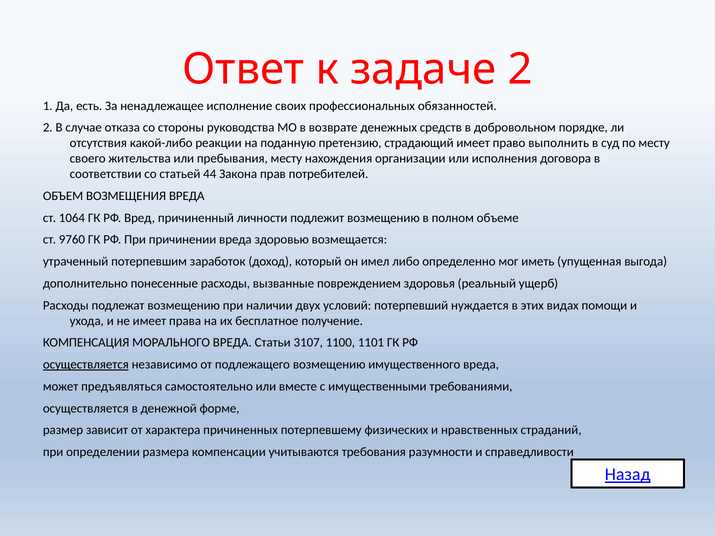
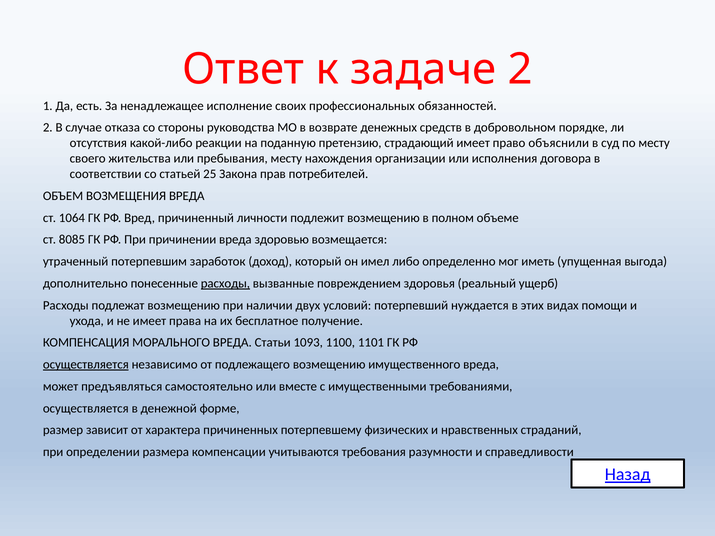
выполнить: выполнить -> объяснили (559, 143)
44: 44 -> 25 (210, 174)
9760: 9760 -> 8085 (72, 240)
расходы underline: none -> present (225, 284)
3107: 3107 -> 1093 (308, 343)
